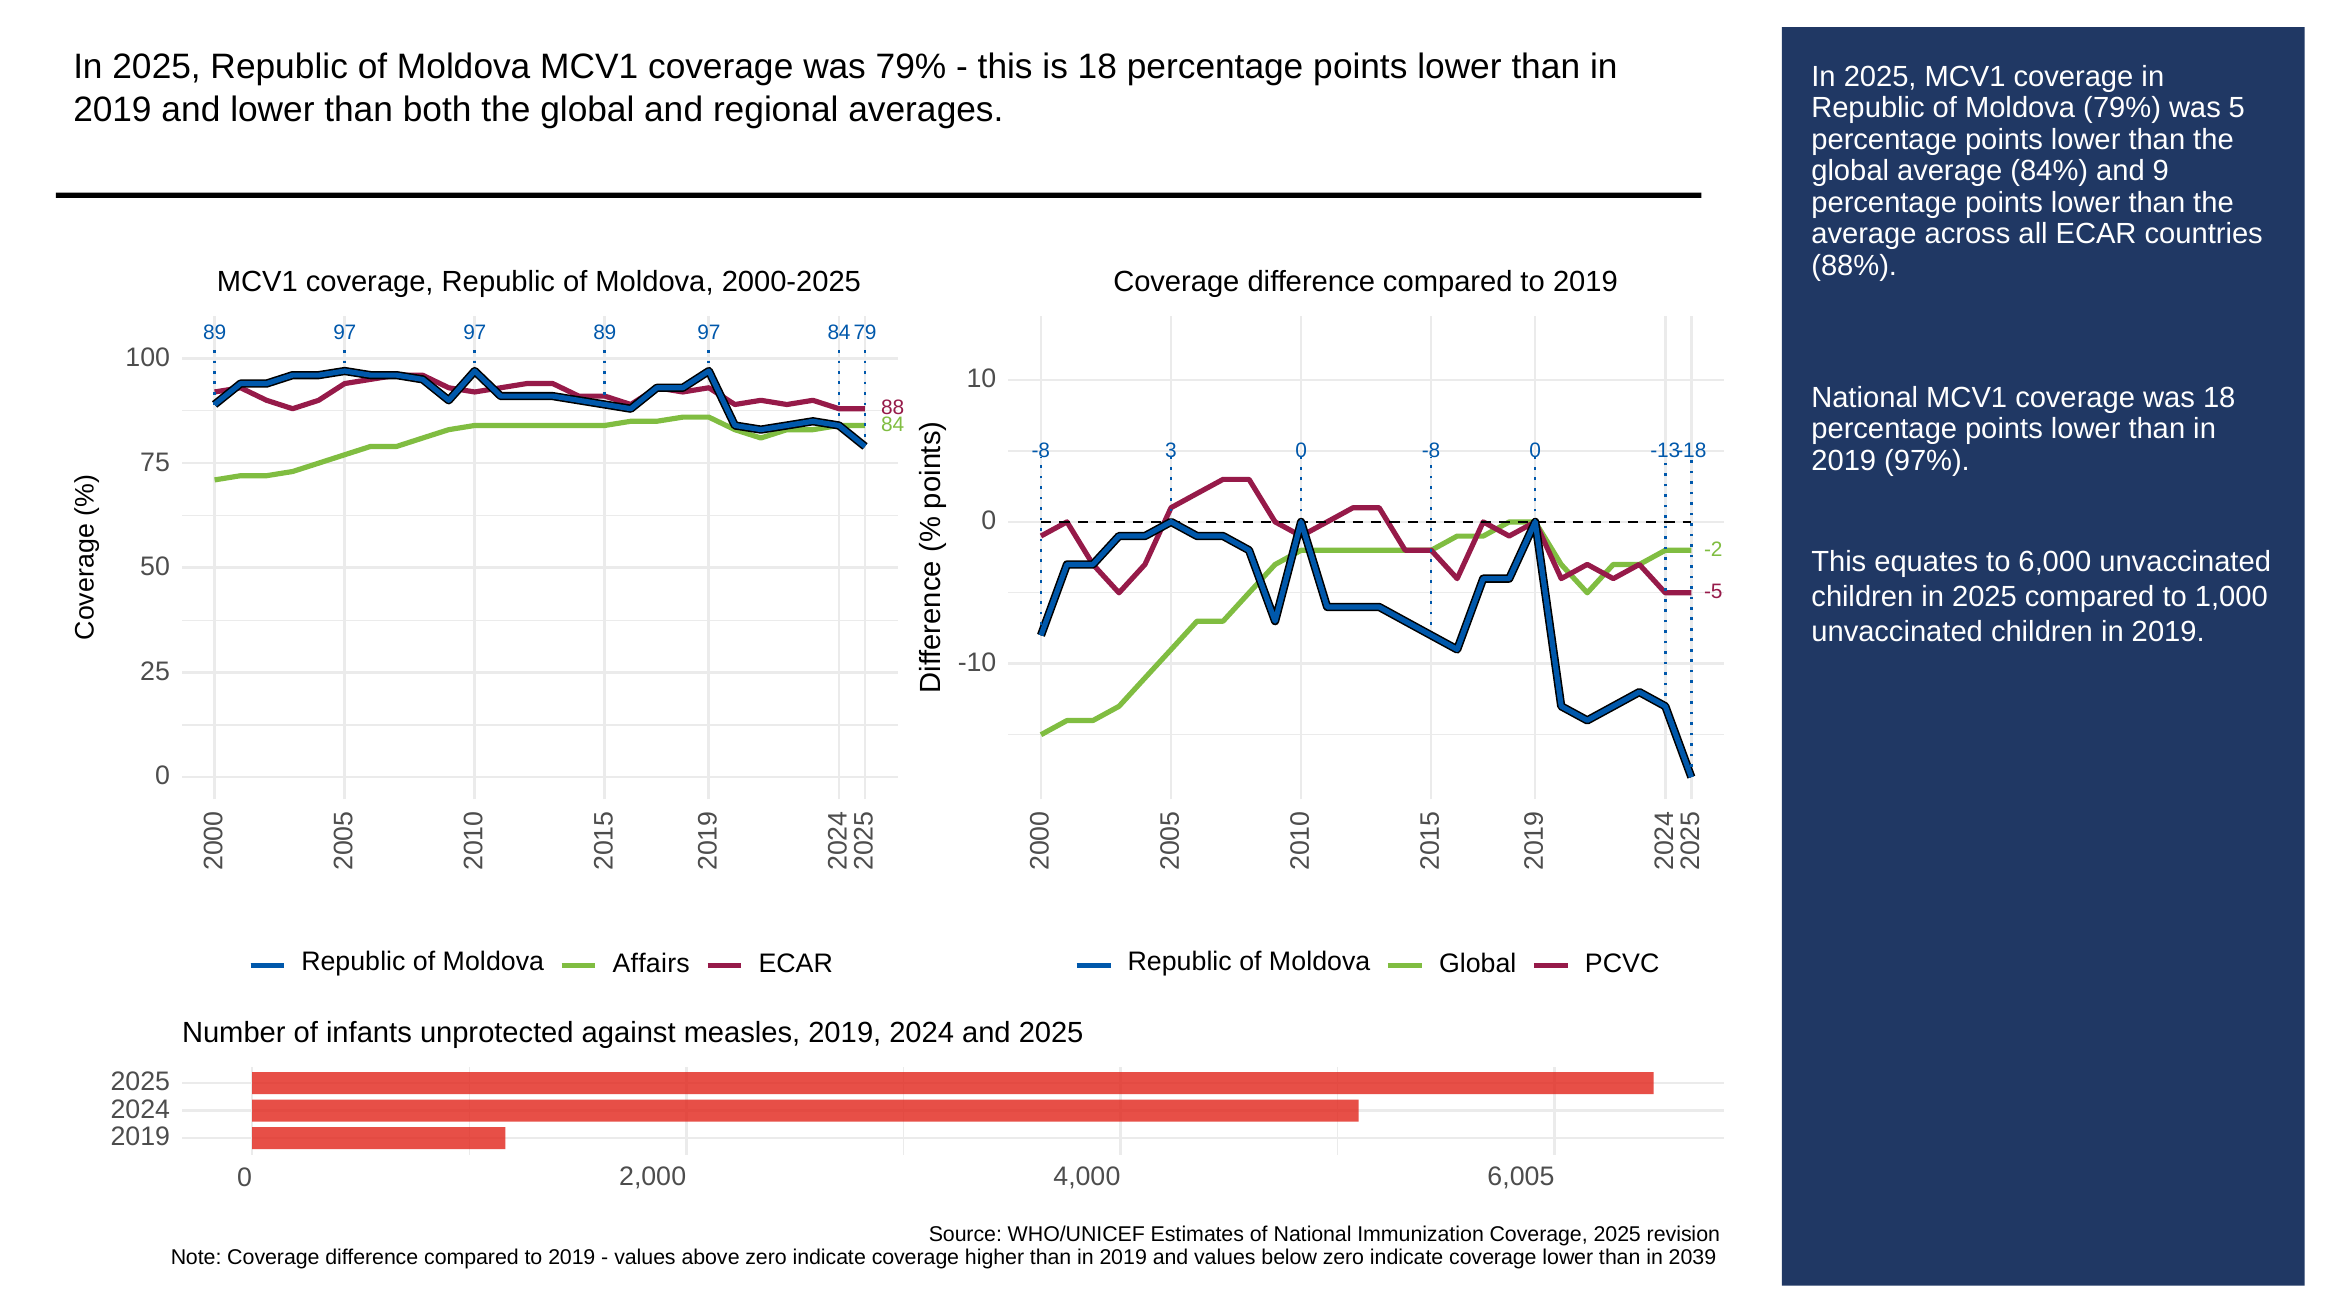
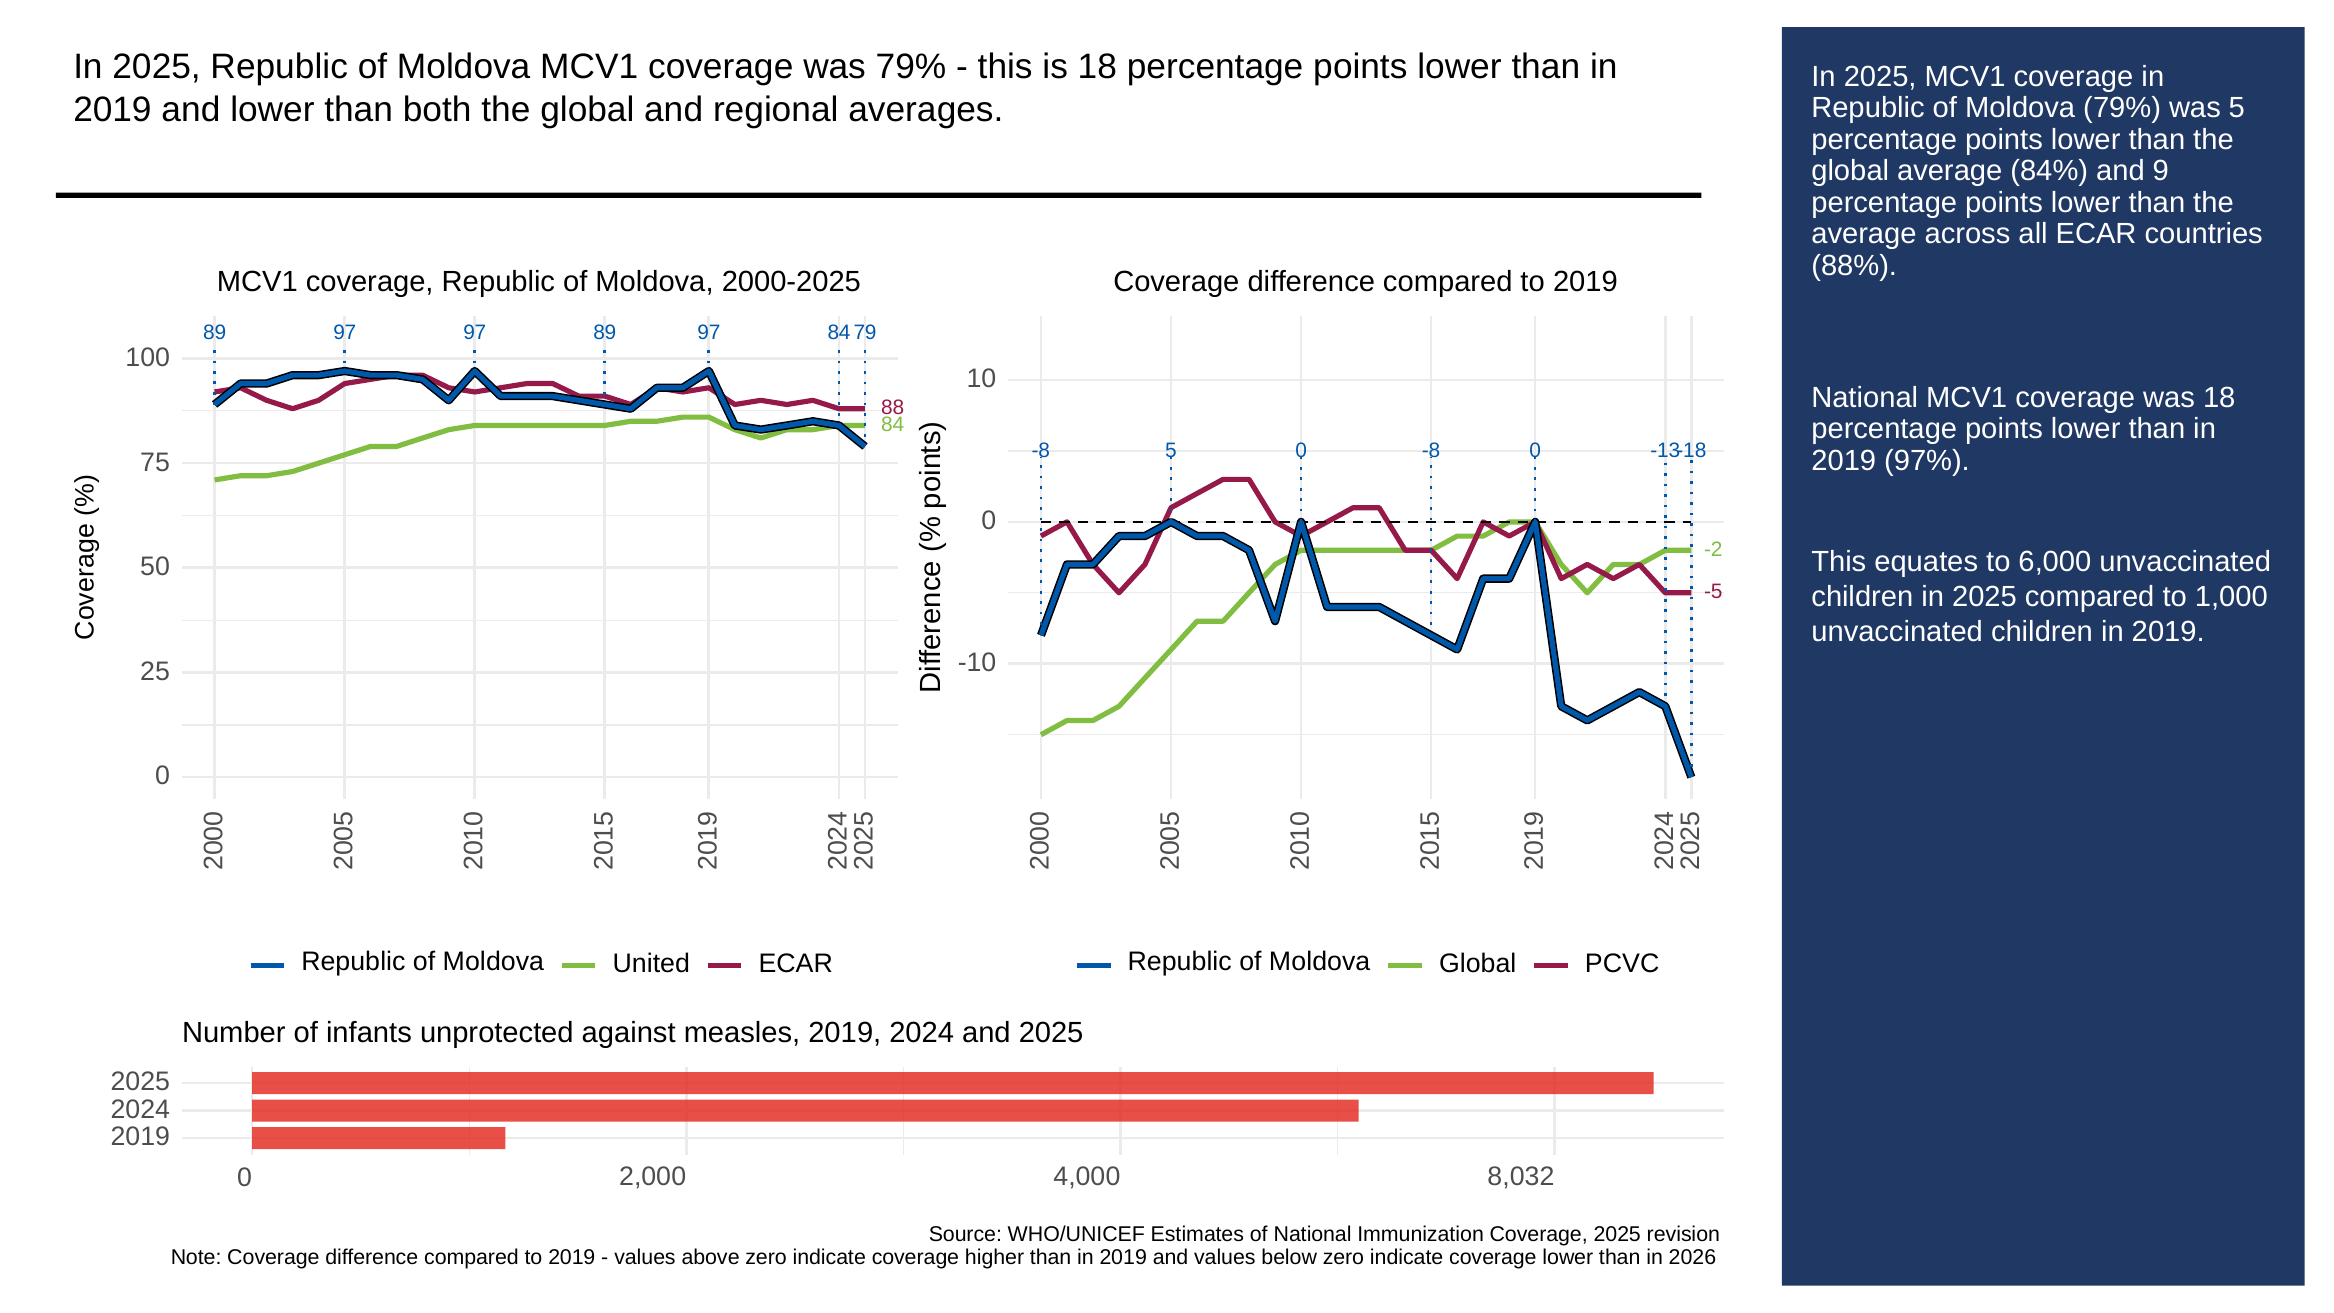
-8 3: 3 -> 5 (1171, 450)
Affairs: Affairs -> United (651, 964)
6,005: 6,005 -> 8,032 (1521, 1176)
2039: 2039 -> 2026 (1692, 1257)
